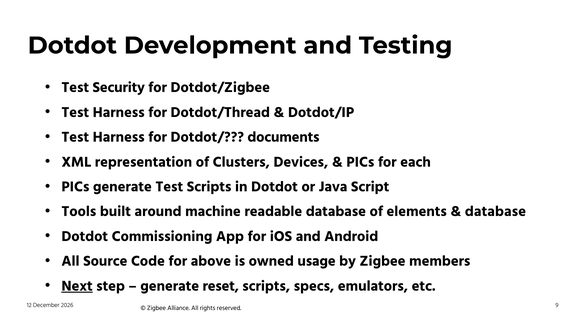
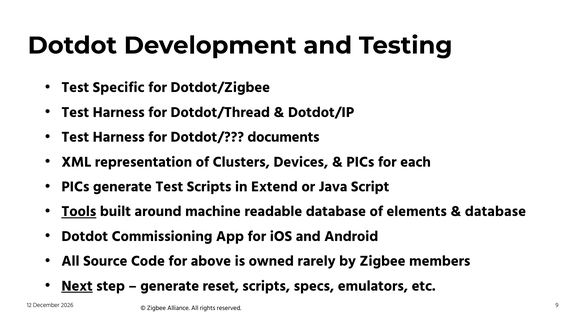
Security: Security -> Specific (119, 87)
in Dotdot: Dotdot -> Extend (274, 187)
Tools underline: none -> present (79, 211)
usage: usage -> rarely (317, 261)
